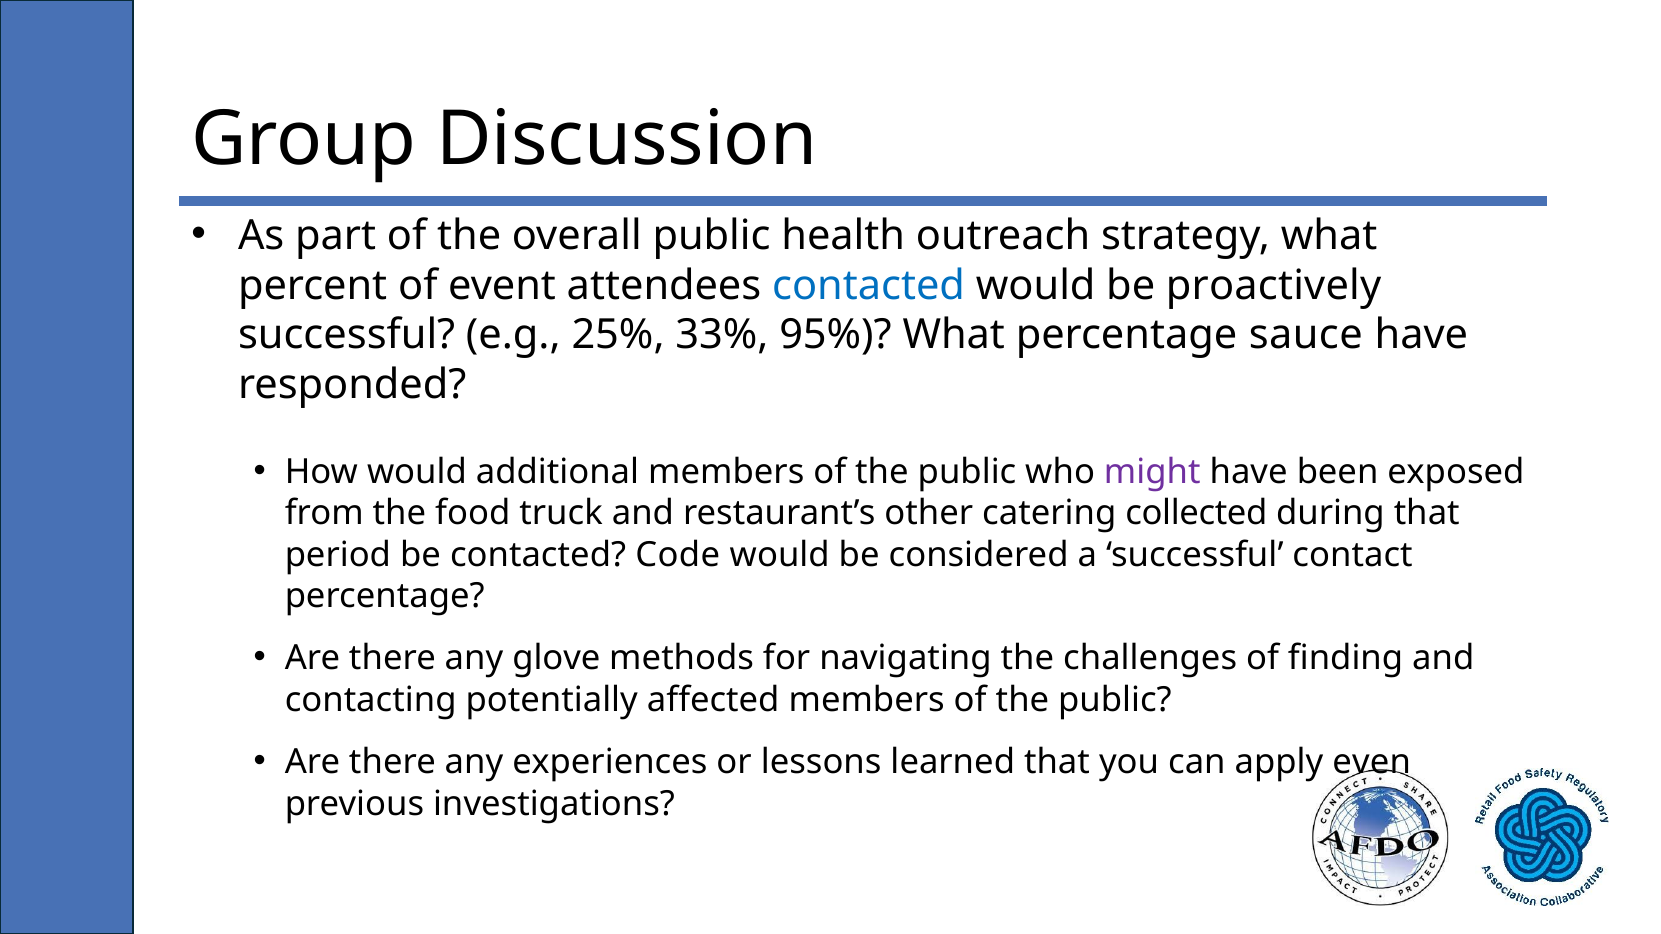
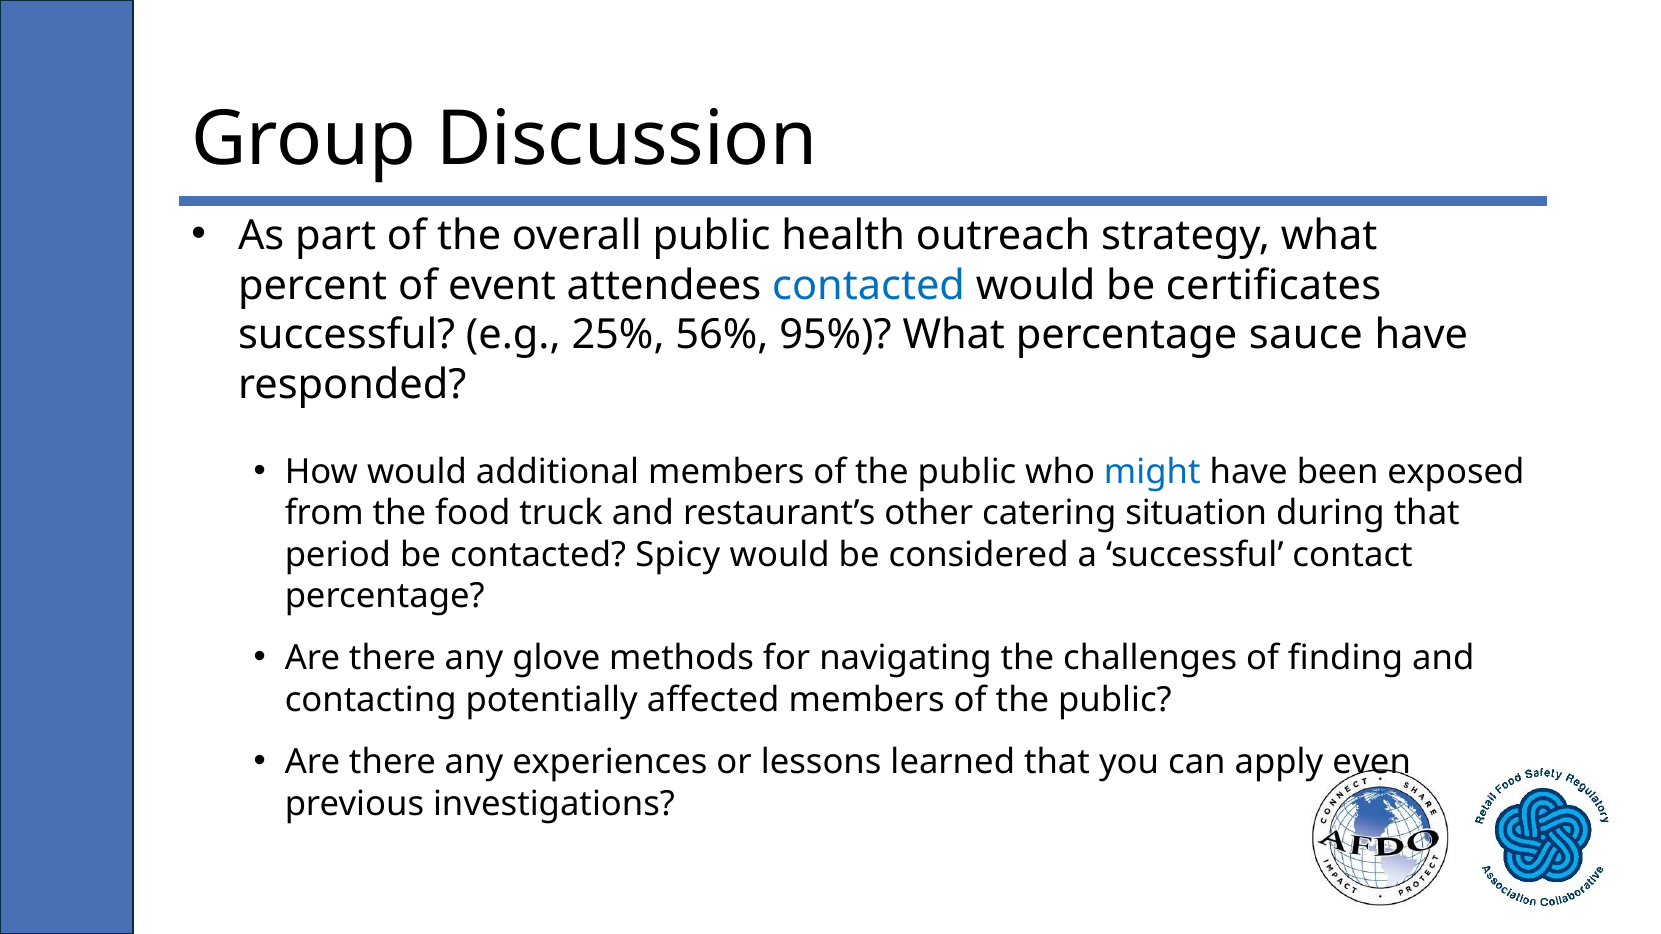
proactively: proactively -> certificates (1274, 285)
33%: 33% -> 56% (722, 335)
might colour: purple -> blue (1152, 472)
collected: collected -> situation (1196, 513)
Code: Code -> Spicy (678, 555)
